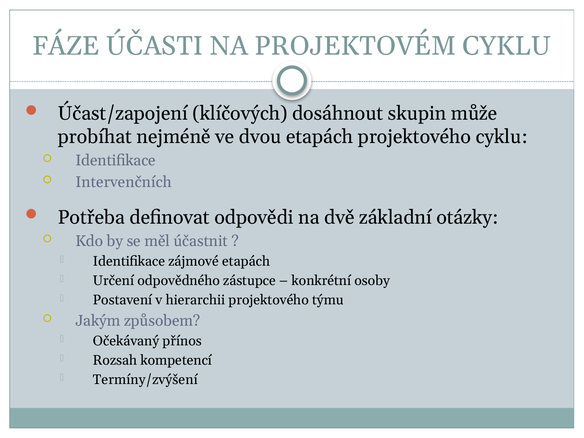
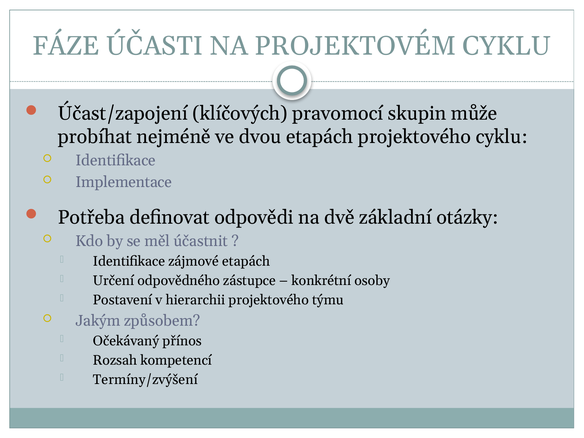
dosáhnout: dosáhnout -> pravomocí (338, 113)
Intervenčních: Intervenčních -> Implementace (124, 182)
